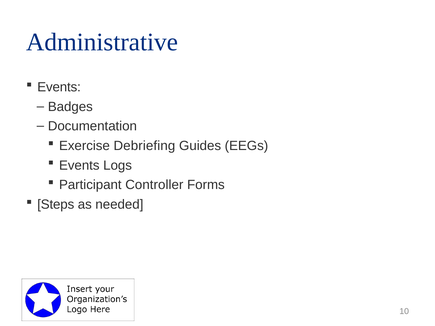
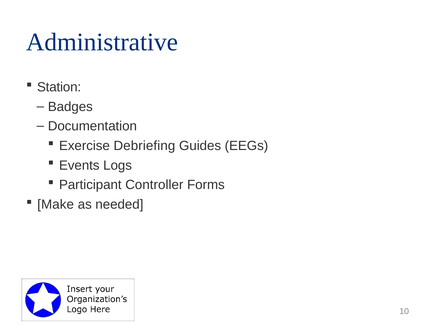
Events: Events -> Station (59, 87)
Steps: Steps -> Make (56, 205)
